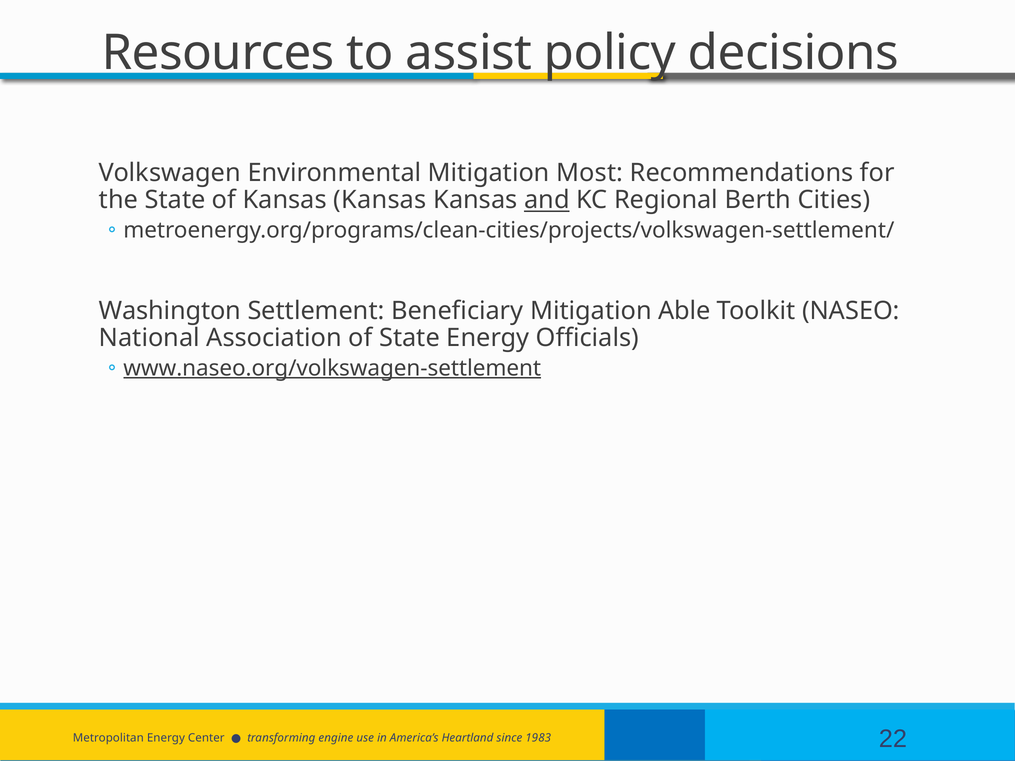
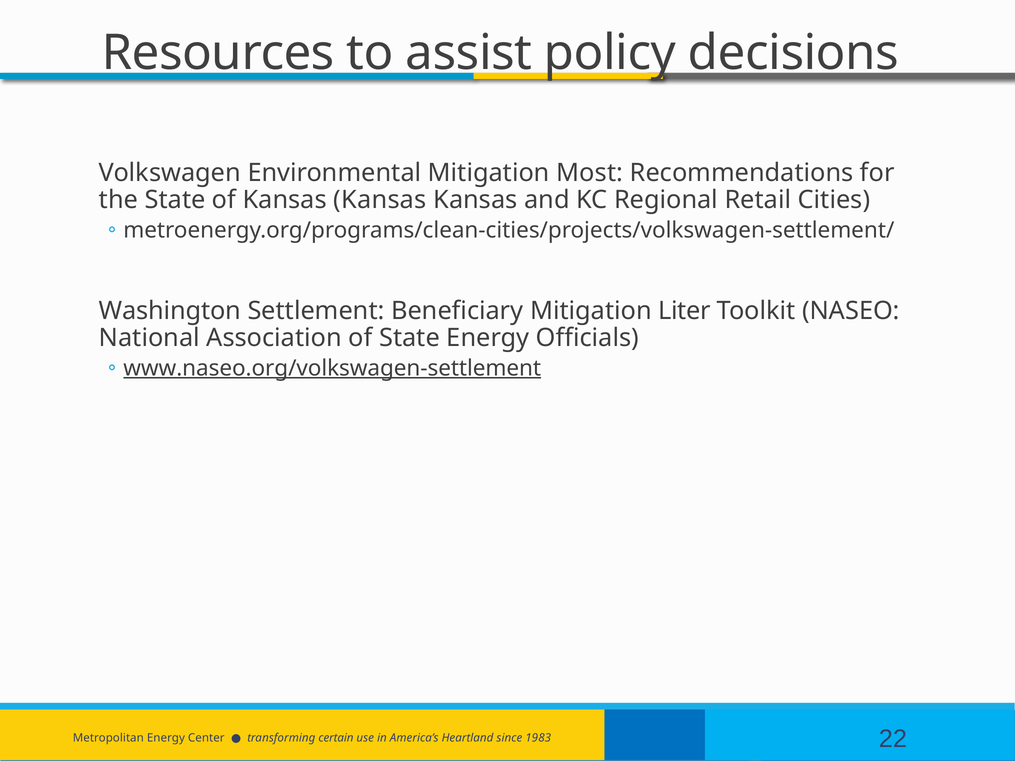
and underline: present -> none (547, 200)
Berth: Berth -> Retail (758, 200)
Able: Able -> Liter (684, 311)
engine: engine -> certain (336, 738)
